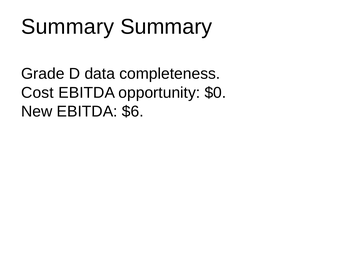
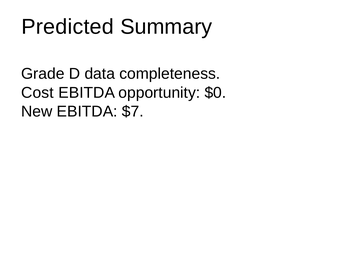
Summary: Summary -> Predicted (68, 27)
$6: $6 -> $7 (133, 111)
